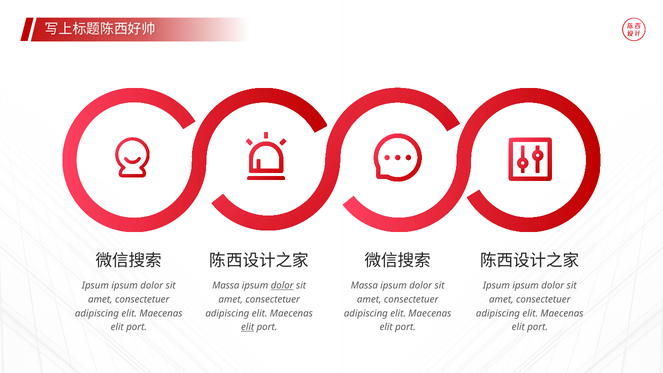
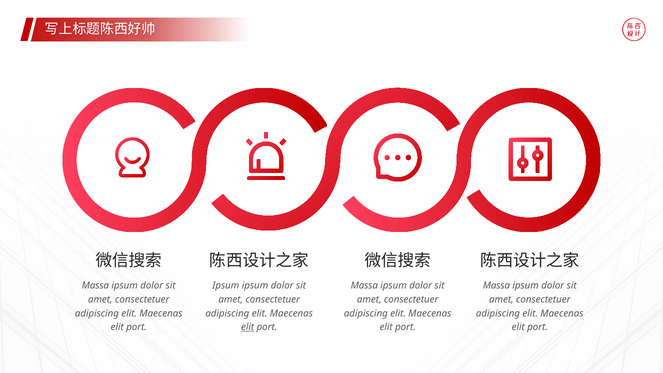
Ipsum: Ipsum -> Massa (95, 285)
Massa: Massa -> Ipsum (226, 285)
dolor underline: present -> none (282, 285)
Ipsum: Ipsum -> Massa (496, 285)
